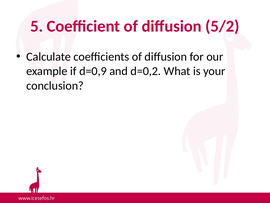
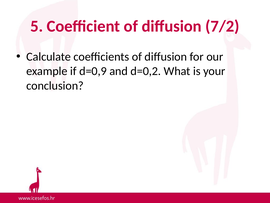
5/2: 5/2 -> 7/2 (222, 26)
